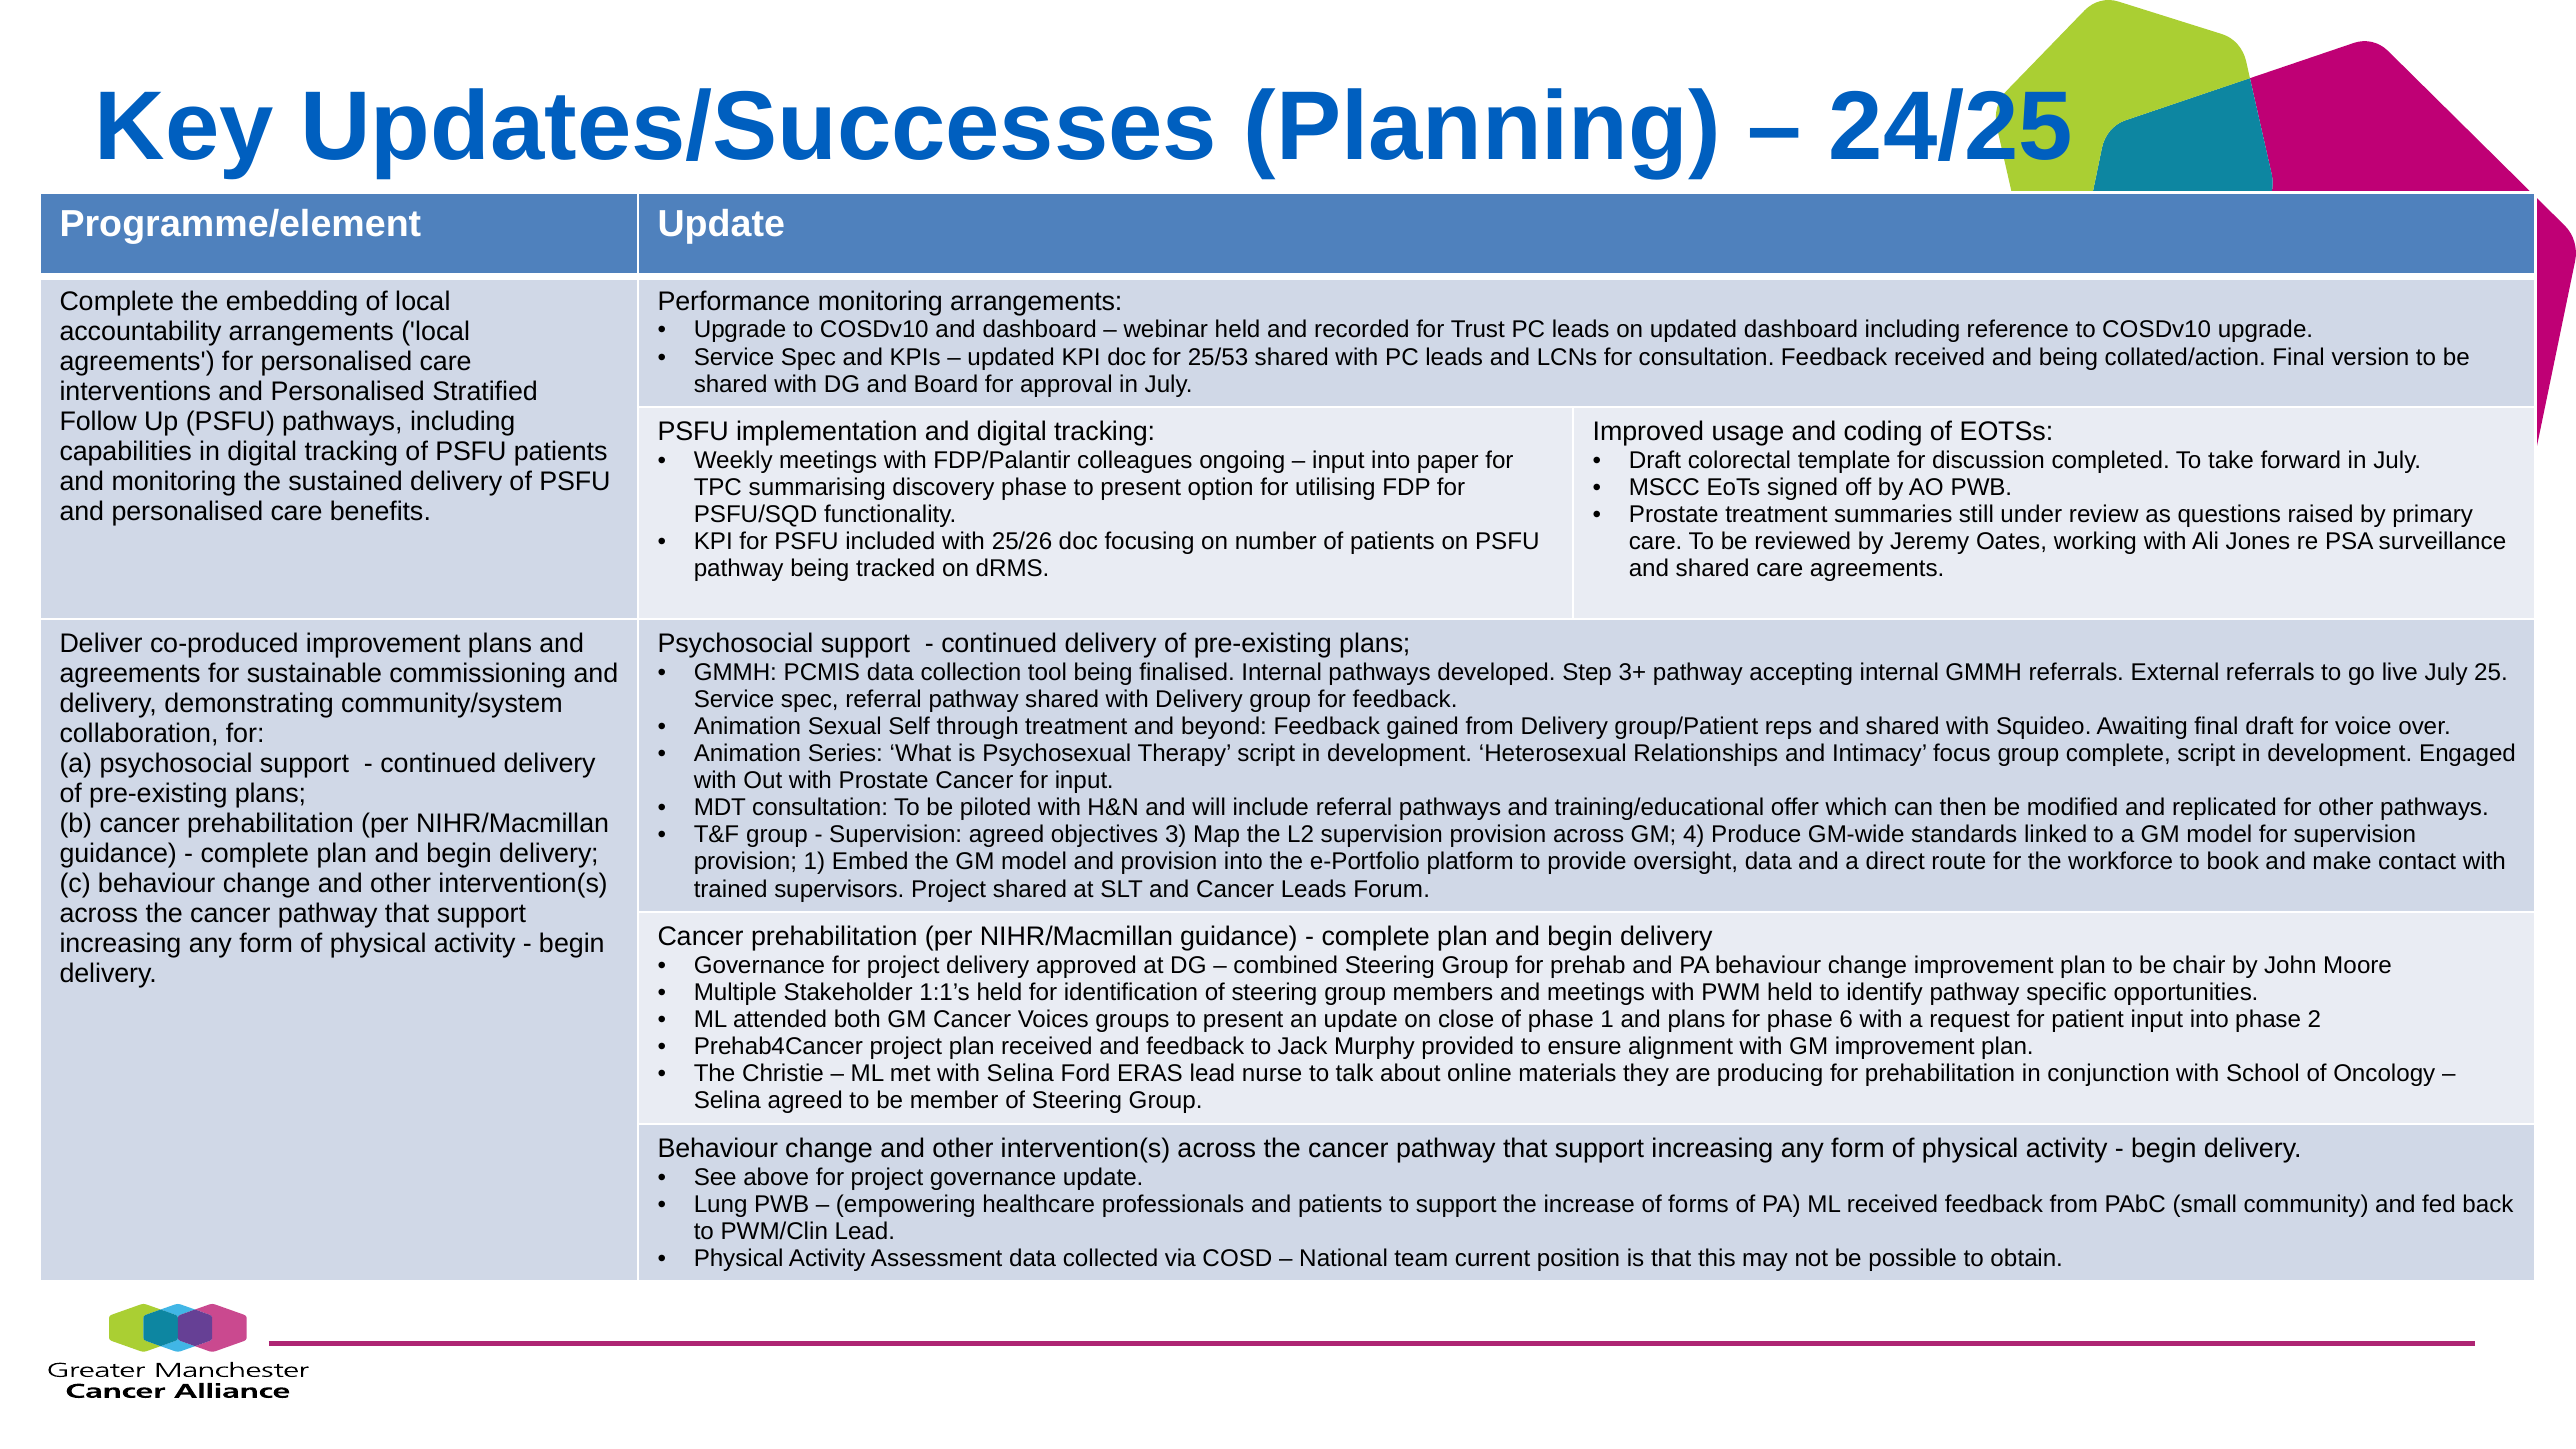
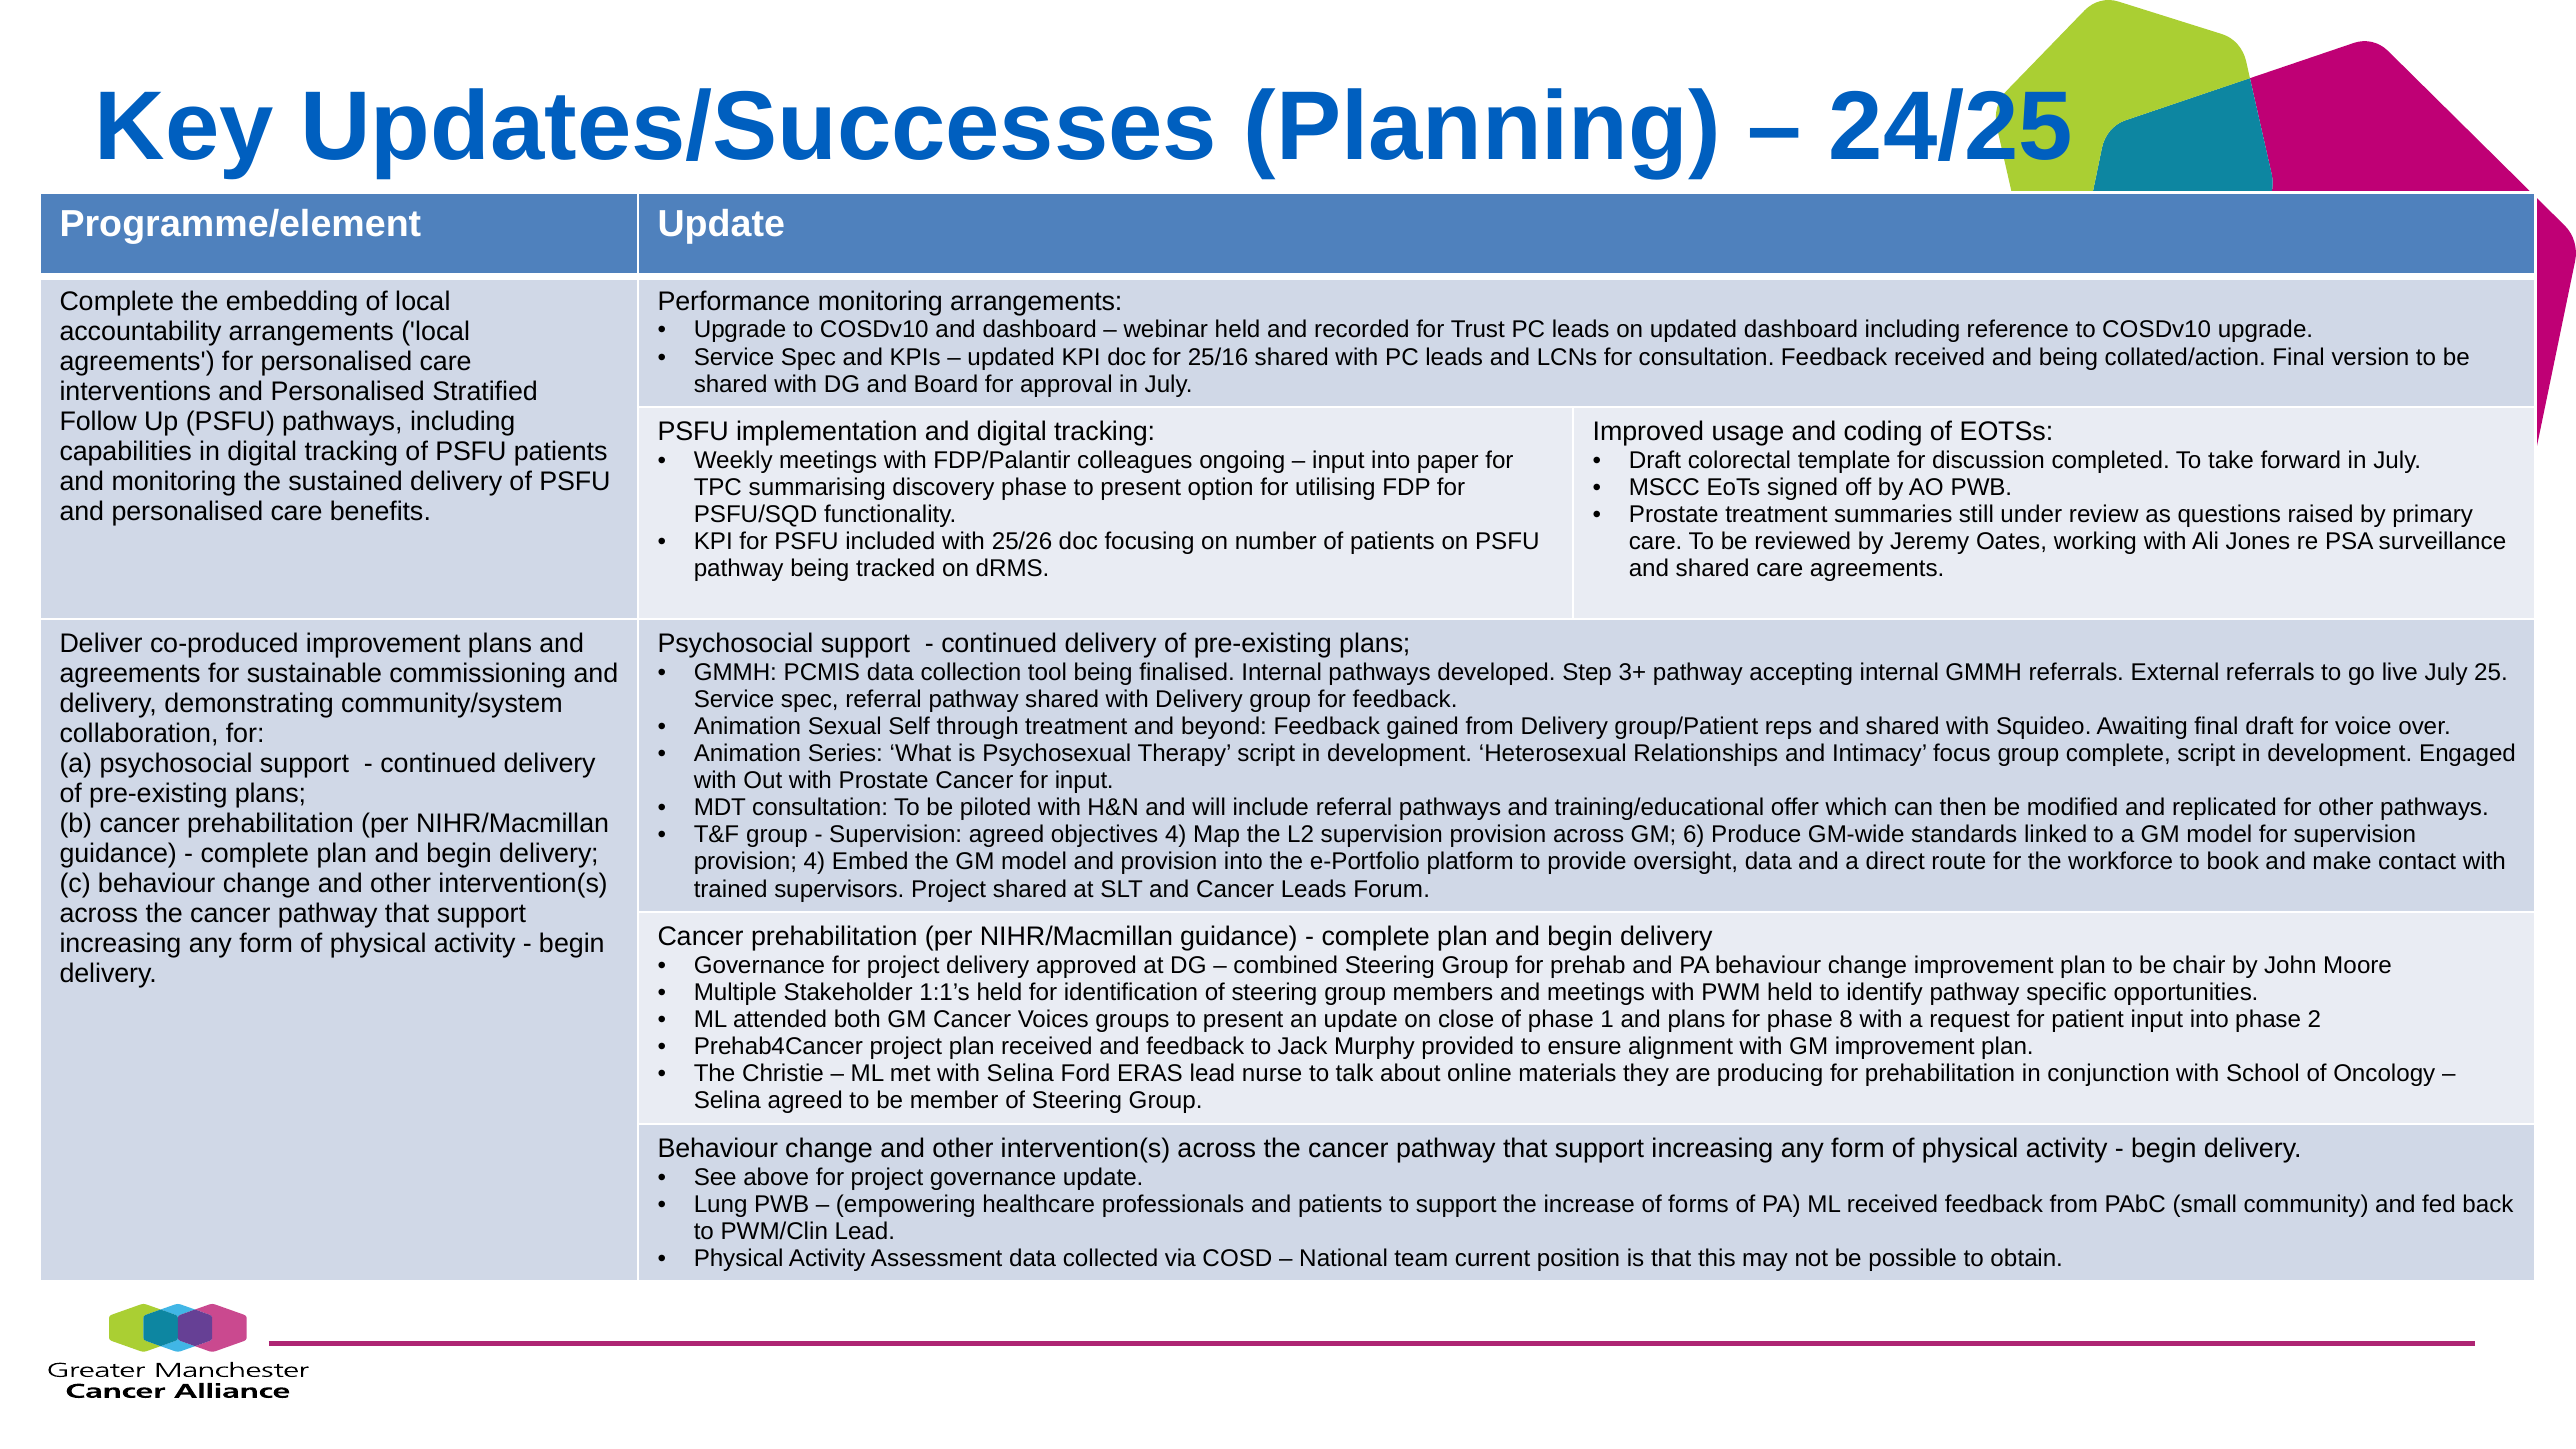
25/53: 25/53 -> 25/16 (1218, 357)
objectives 3: 3 -> 4 (1176, 835)
4: 4 -> 6 (1694, 835)
provision 1: 1 -> 4 (814, 862)
6: 6 -> 8 (1846, 1020)
